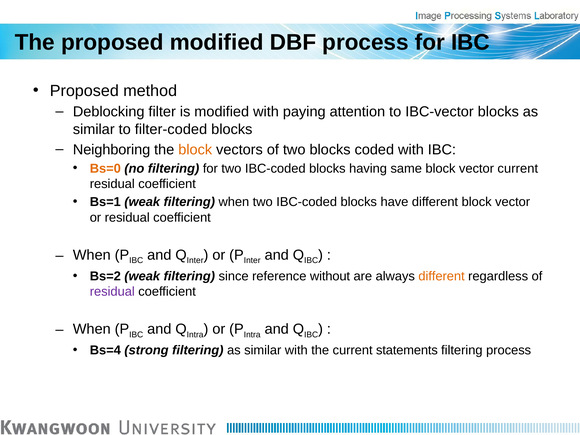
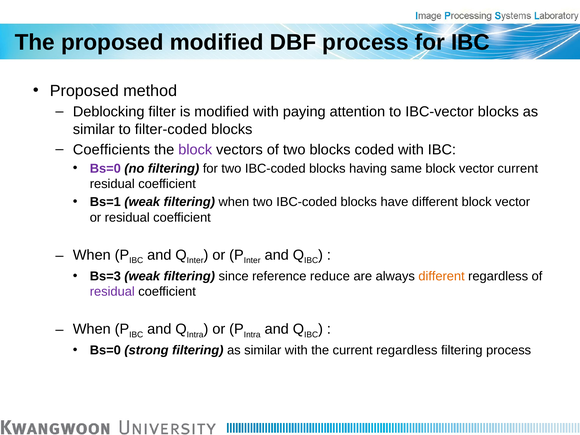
Neighboring: Neighboring -> Coefficients (111, 150)
block colour: orange -> purple (195, 150)
Bs=0 colour: orange -> purple (105, 168)
Bs=2: Bs=2 -> Bs=3 (105, 276)
without: without -> reduce (330, 276)
Bs=4: Bs=4 -> Bs=0 (105, 350)
current statements: statements -> regardless (407, 350)
